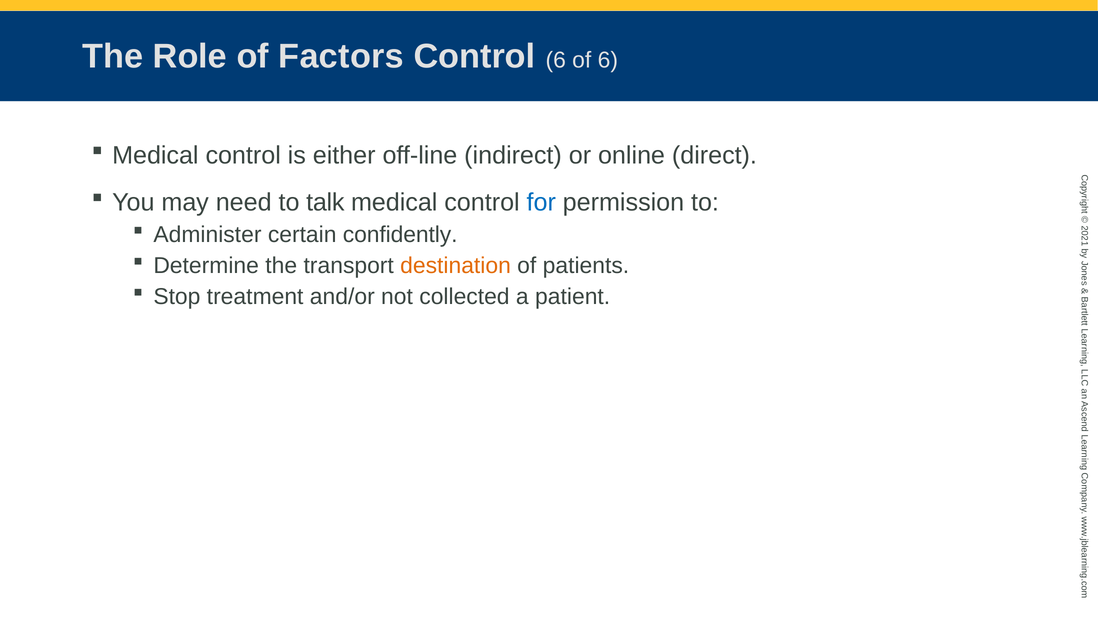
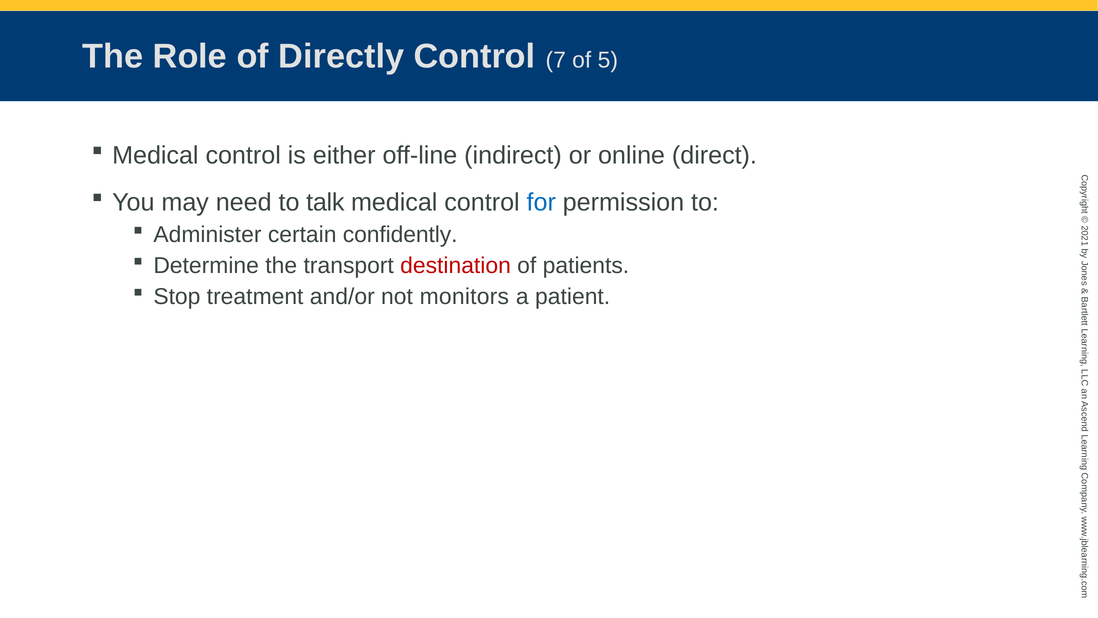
Factors: Factors -> Directly (341, 56)
Control 6: 6 -> 7 (556, 60)
of 6: 6 -> 5 (608, 60)
destination colour: orange -> red (456, 266)
collected: collected -> monitors (464, 296)
